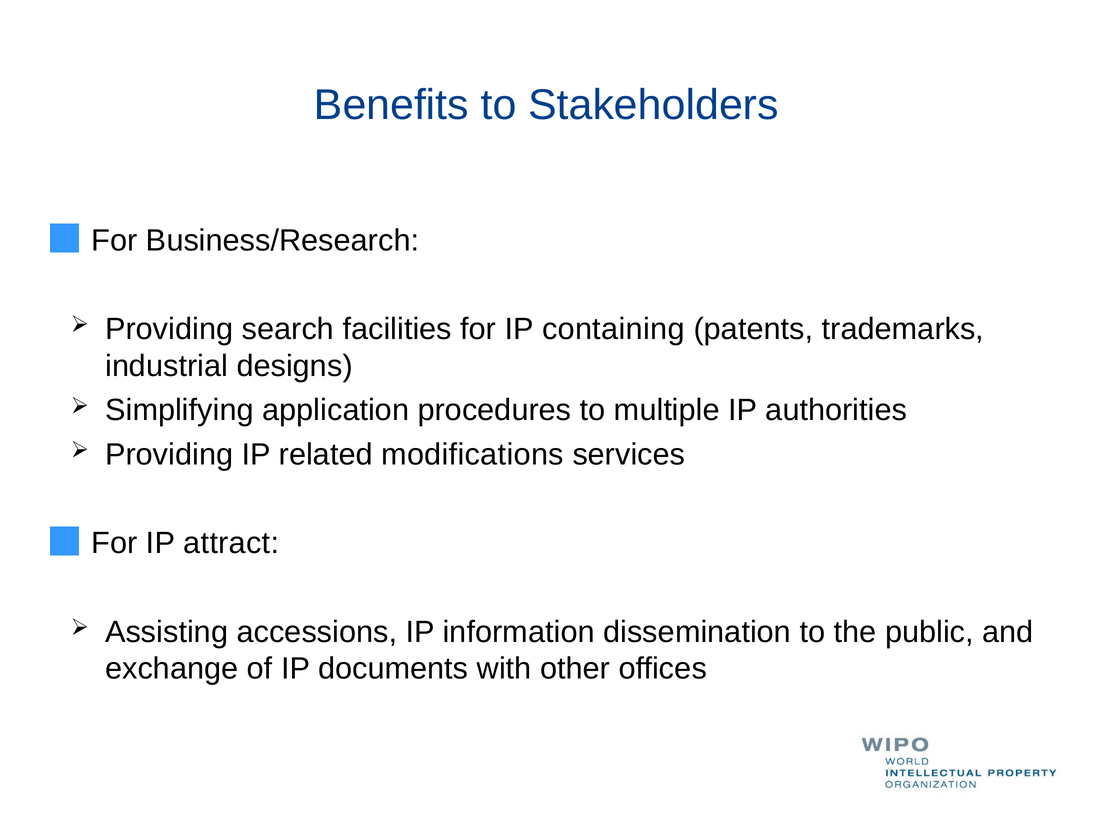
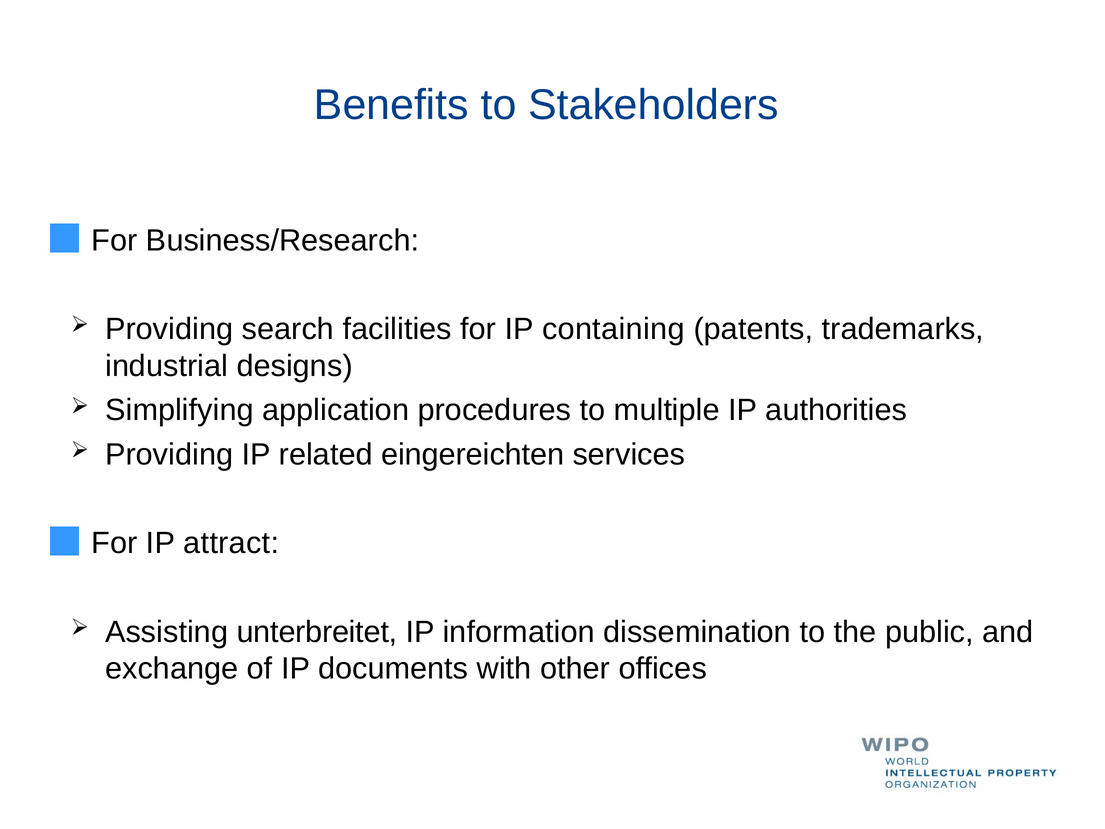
modifications: modifications -> eingereichten (473, 454)
accessions: accessions -> unterbreitet (317, 632)
